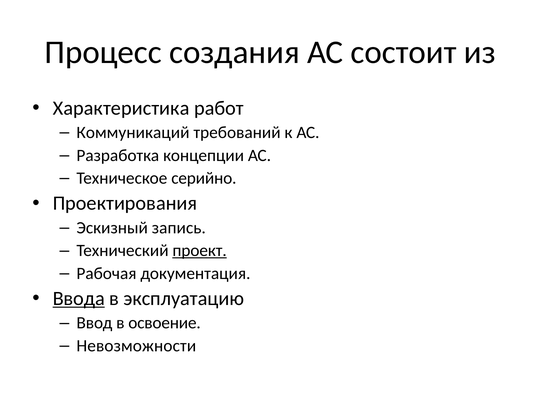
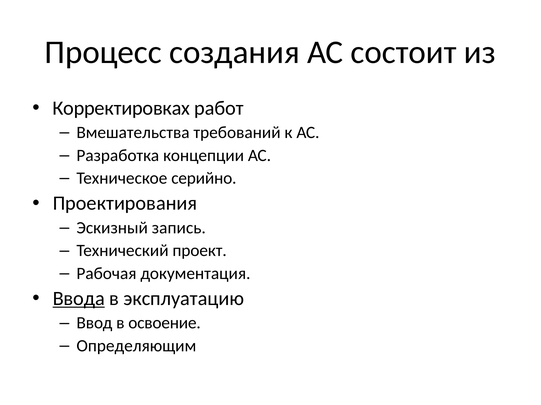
Характеристика: Характеристика -> Корректировках (121, 108)
Коммуникаций: Коммуникаций -> Вмешательства (133, 133)
проект underline: present -> none (200, 251)
Невозможности: Невозможности -> Определяющим (136, 346)
